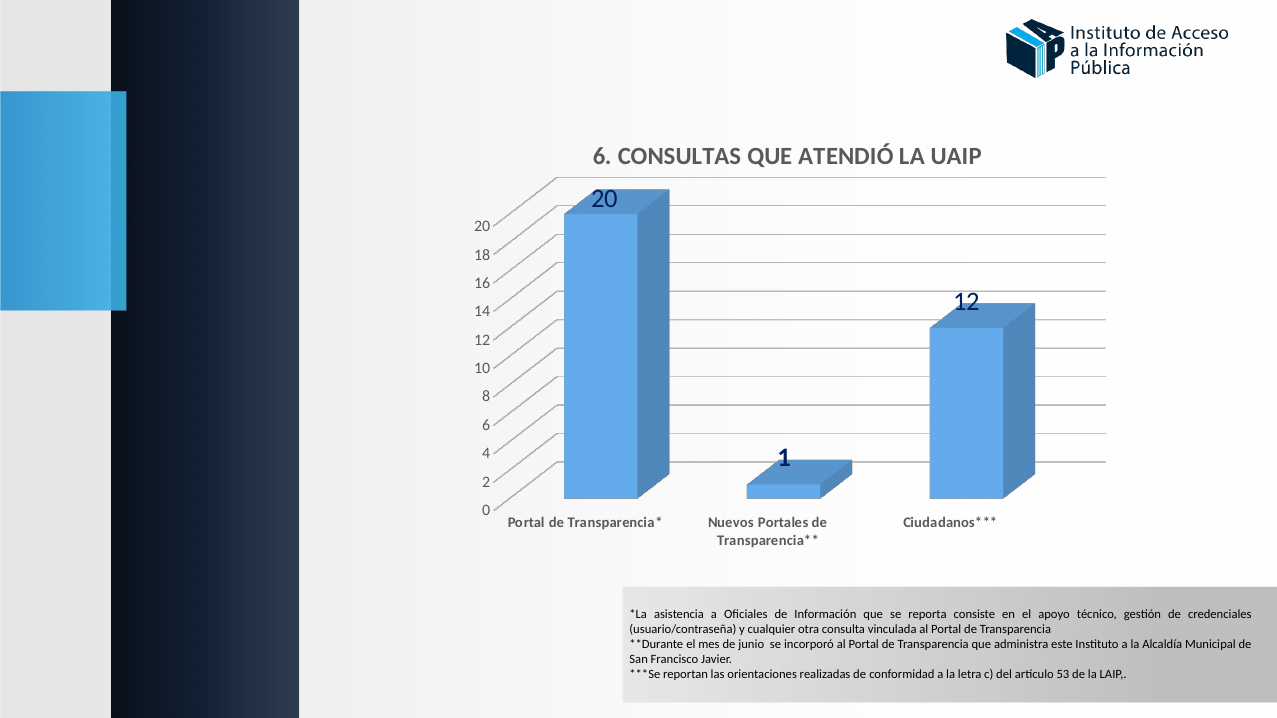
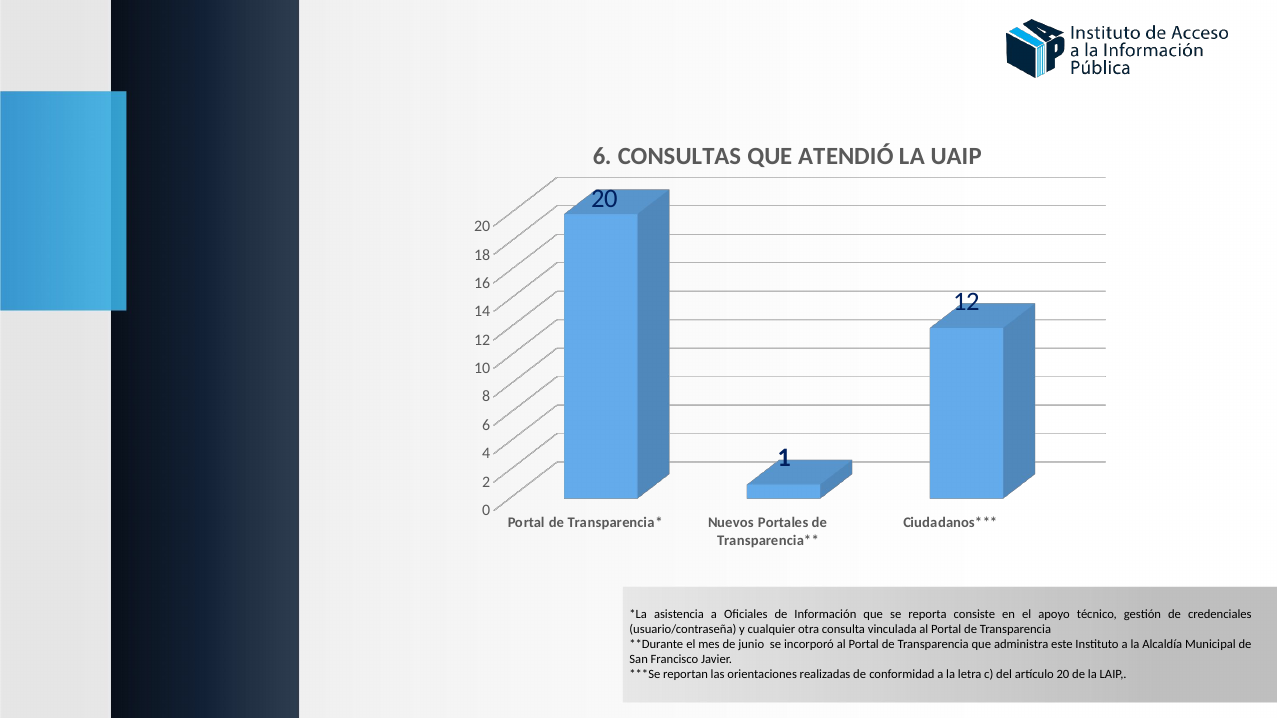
artículo 53: 53 -> 20 (1063, 675)
